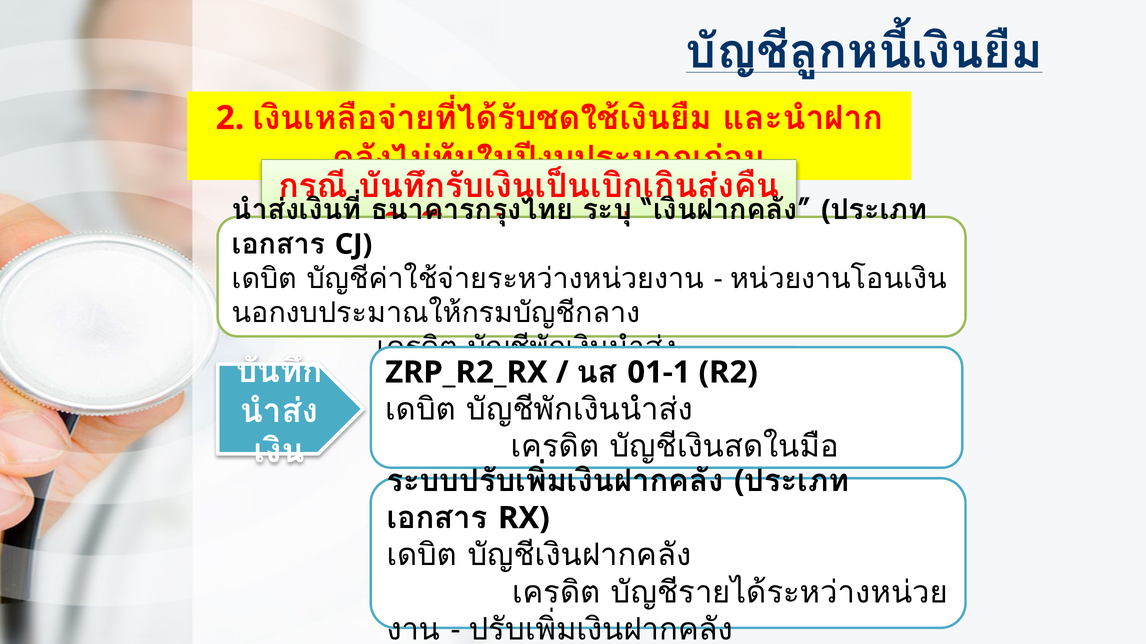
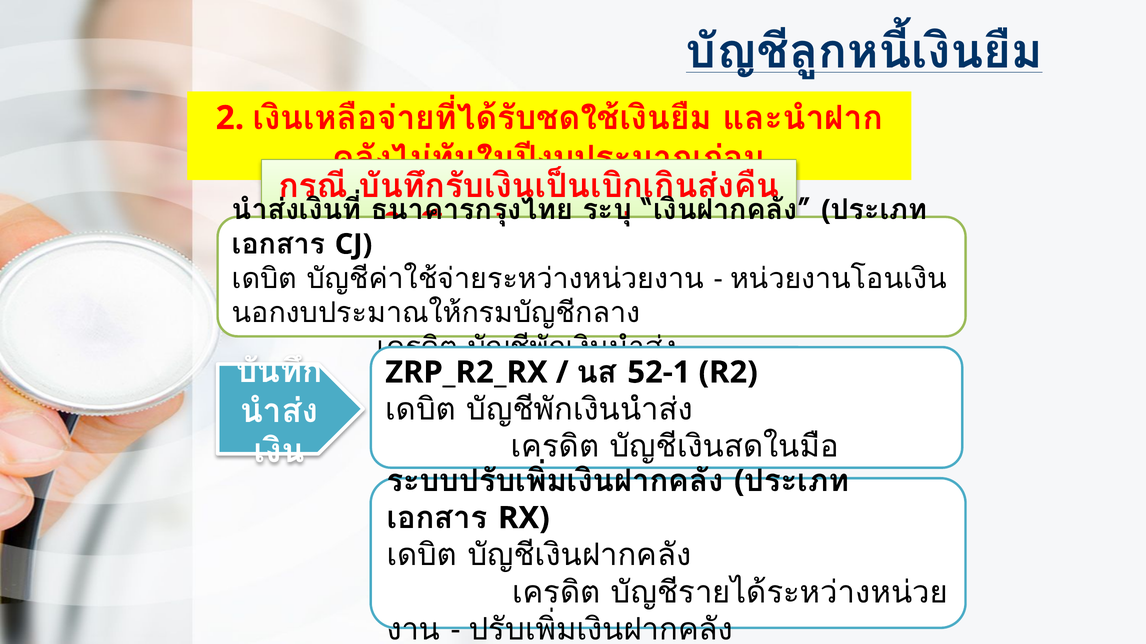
01-1: 01-1 -> 52-1 (659, 373)
